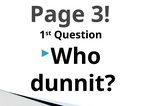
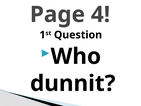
3: 3 -> 4 (100, 15)
